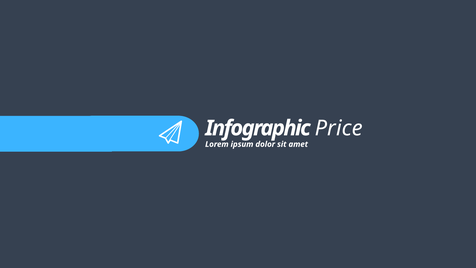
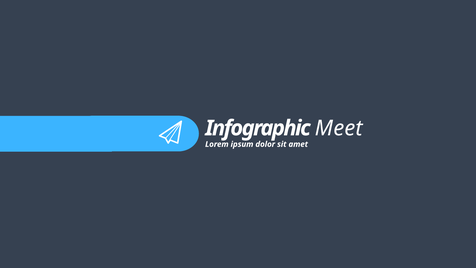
Price: Price -> Meet (339, 128)
